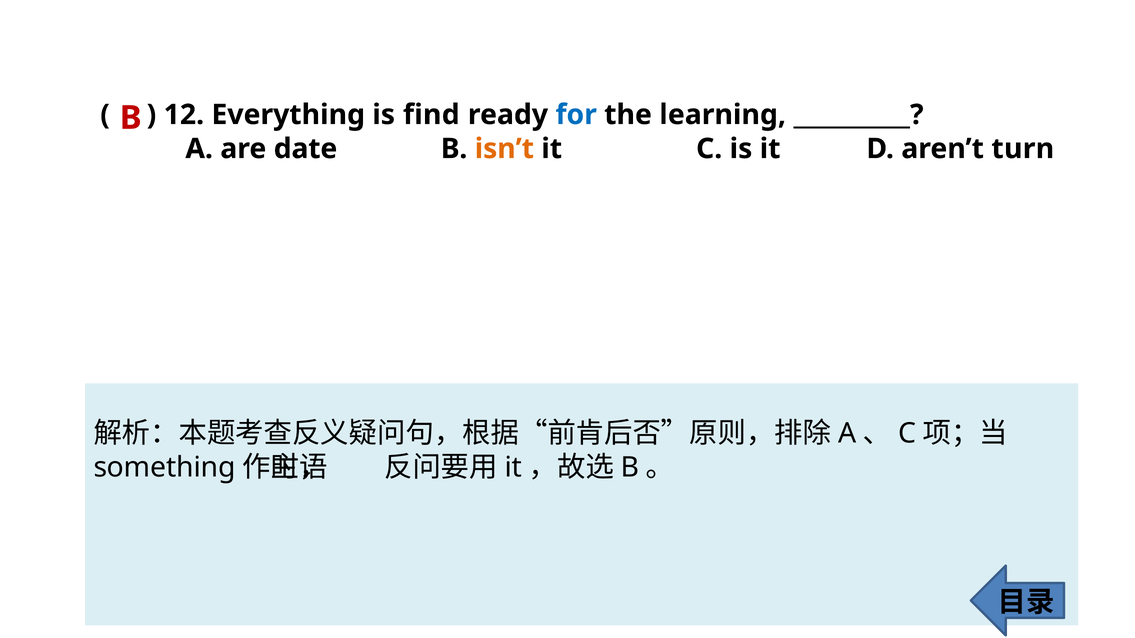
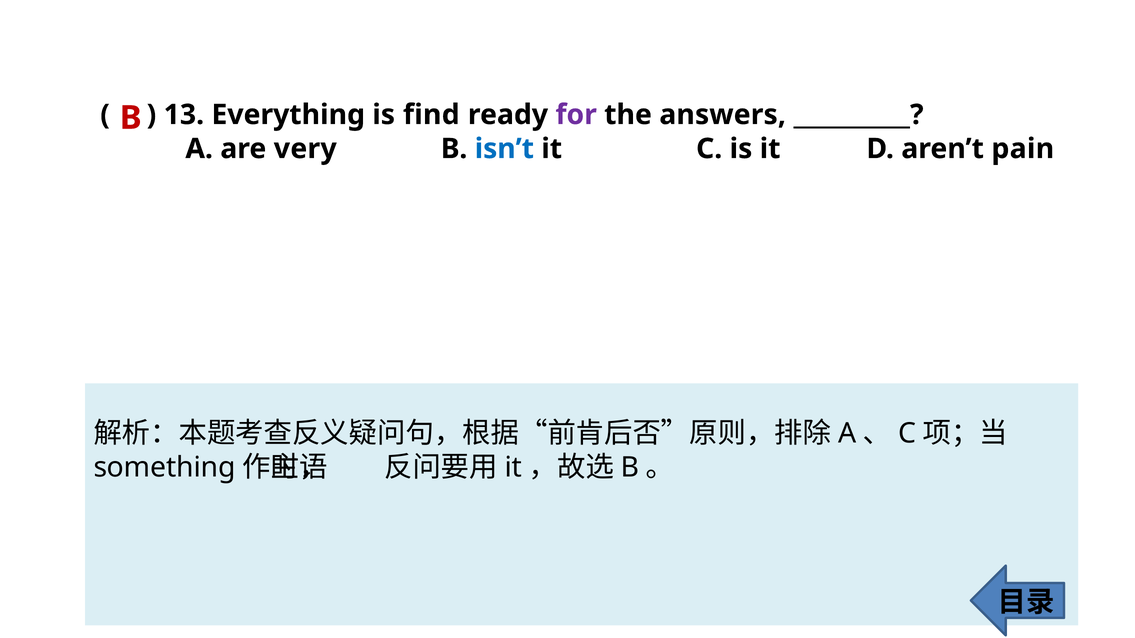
12: 12 -> 13 (184, 115)
for colour: blue -> purple (576, 115)
learning: learning -> answers (723, 115)
date: date -> very (305, 149)
isn’t colour: orange -> blue (504, 149)
turn: turn -> pain (1023, 149)
